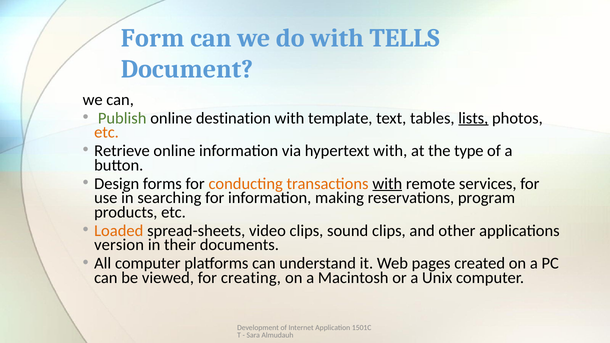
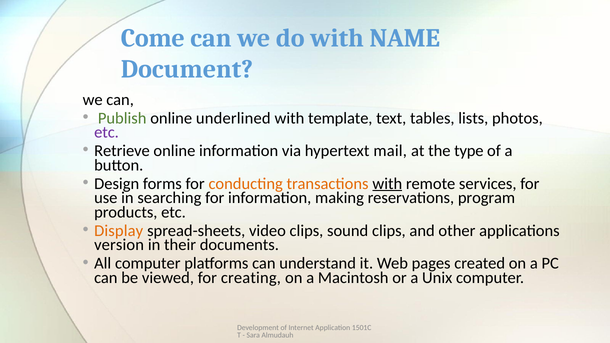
Form: Form -> Come (153, 38)
TELLS: TELLS -> NAME (405, 38)
destination: destination -> underlined (233, 118)
lists underline: present -> none (473, 118)
etc colour: orange -> purple (106, 132)
hypertext with: with -> mail (390, 151)
Loaded: Loaded -> Display (119, 231)
